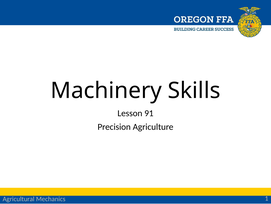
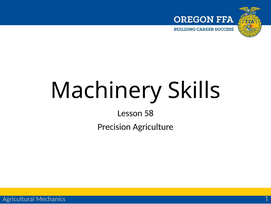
91: 91 -> 58 (149, 113)
